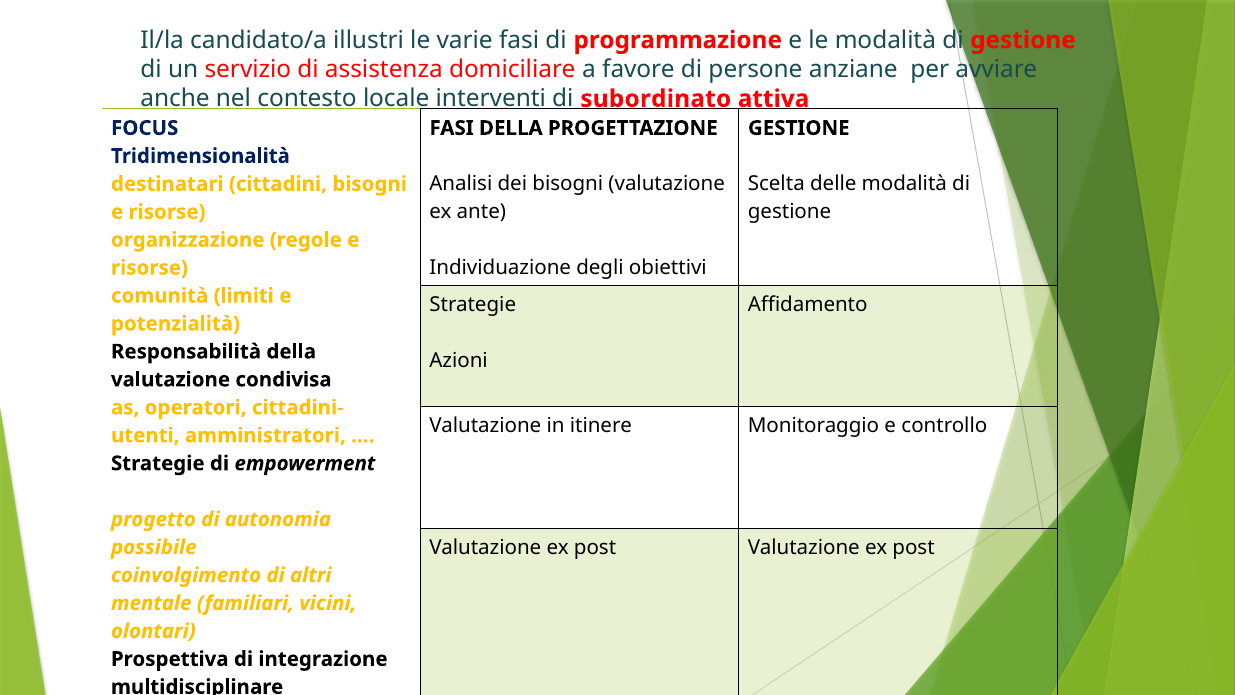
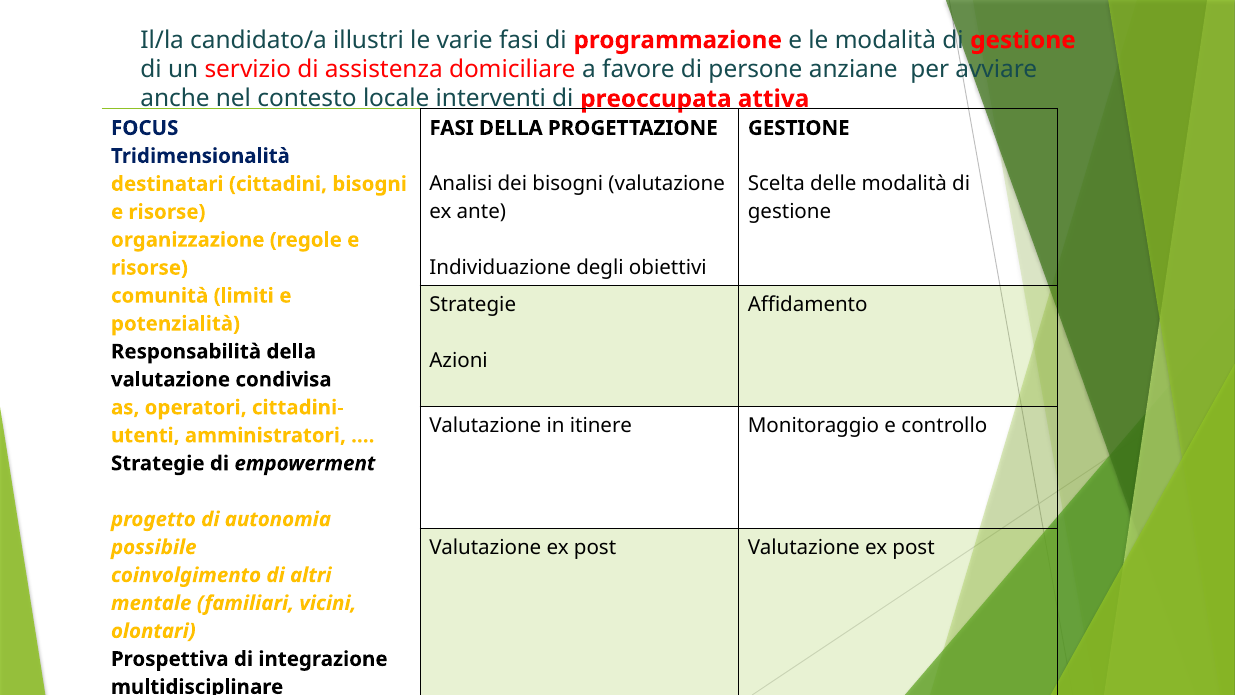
subordinato: subordinato -> preoccupata (656, 99)
